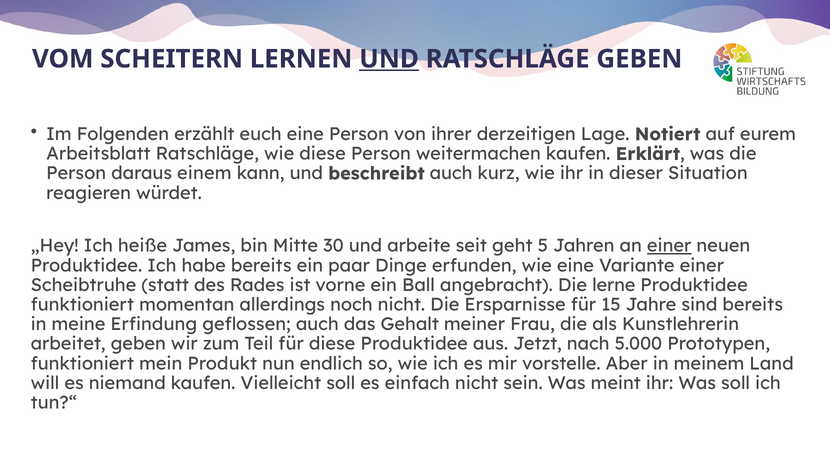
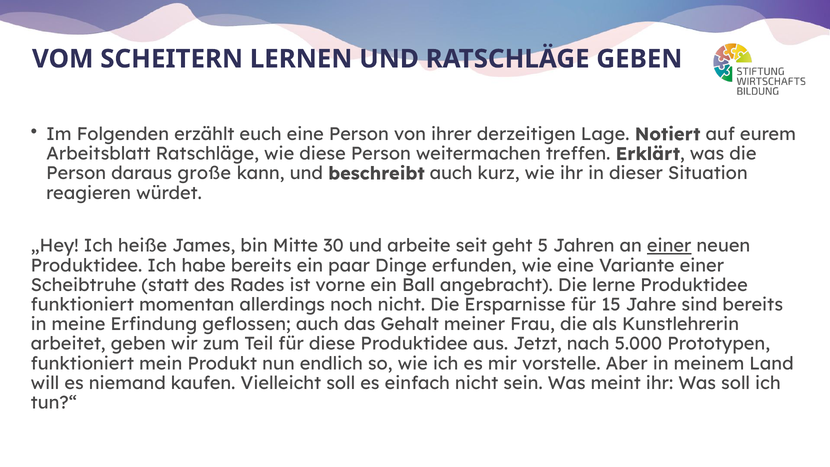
UND underline: present -> none (389, 59)
weitermachen kaufen: kaufen -> treffen (578, 154)
einem: einem -> große (204, 173)
